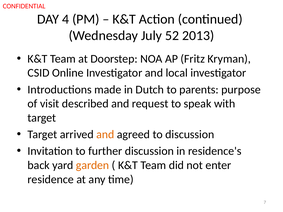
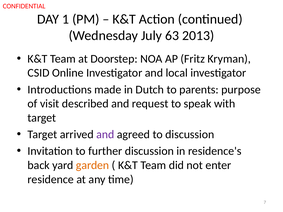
4: 4 -> 1 (66, 19)
52: 52 -> 63 (172, 36)
and colour: orange -> purple (105, 135)
